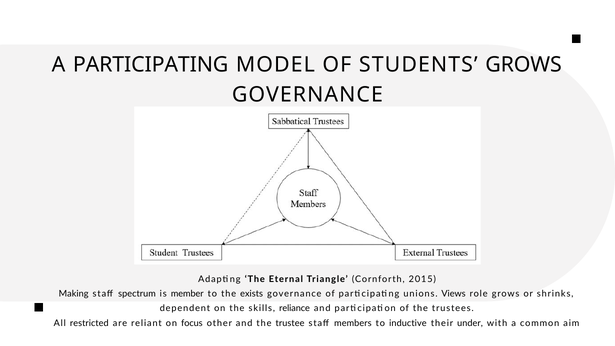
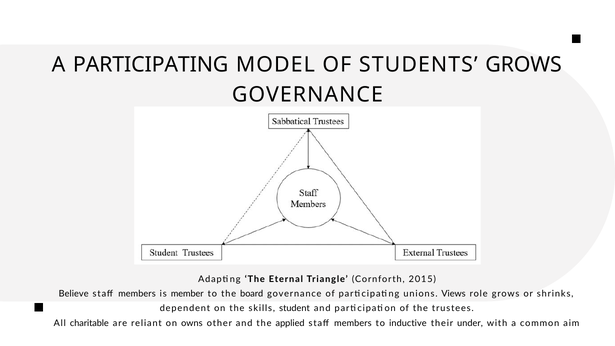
Making: Making -> Believe (74, 294)
spectrum: spectrum -> members (137, 294)
exists: exists -> board (252, 294)
reliance: reliance -> student (294, 308)
restricted: restricted -> charitable (89, 323)
focus: focus -> owns (192, 323)
trustee: trustee -> applied (290, 323)
